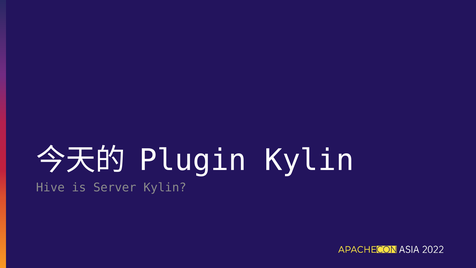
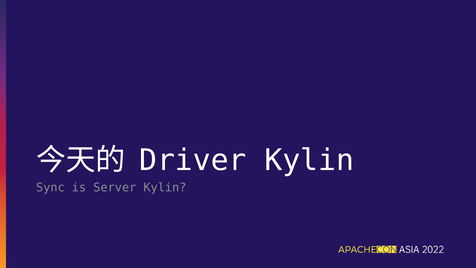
Plugin: Plugin -> Driver (193, 160)
Hive: Hive -> Sync (50, 187)
